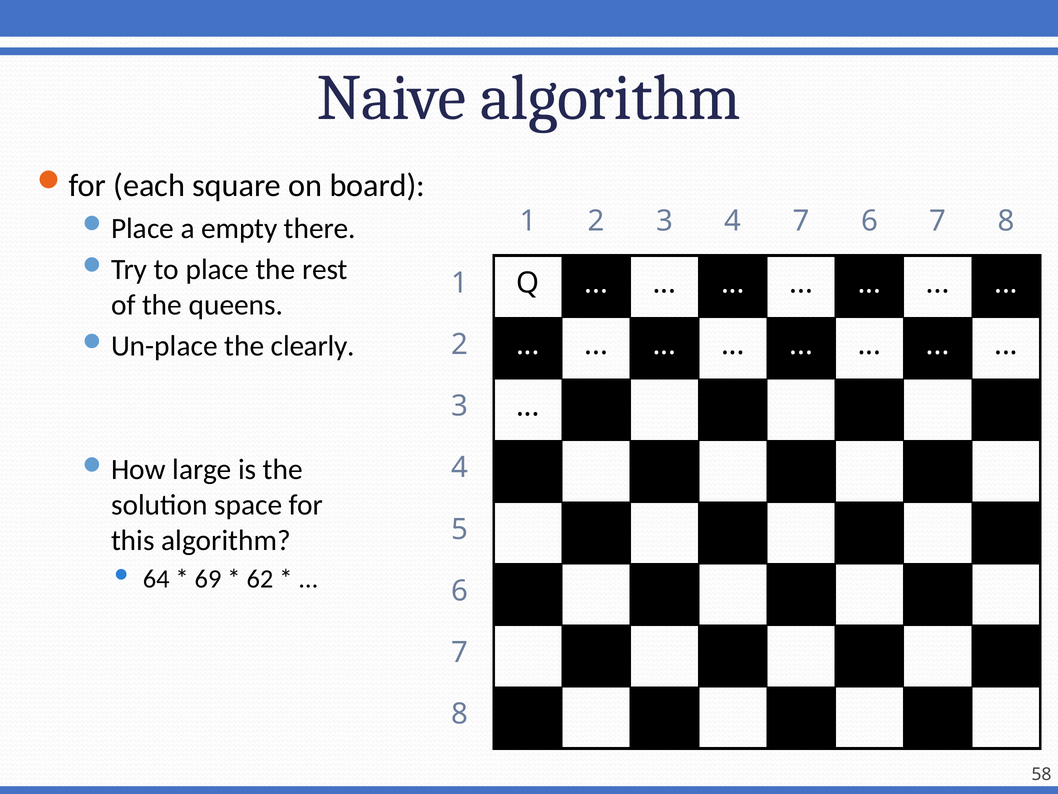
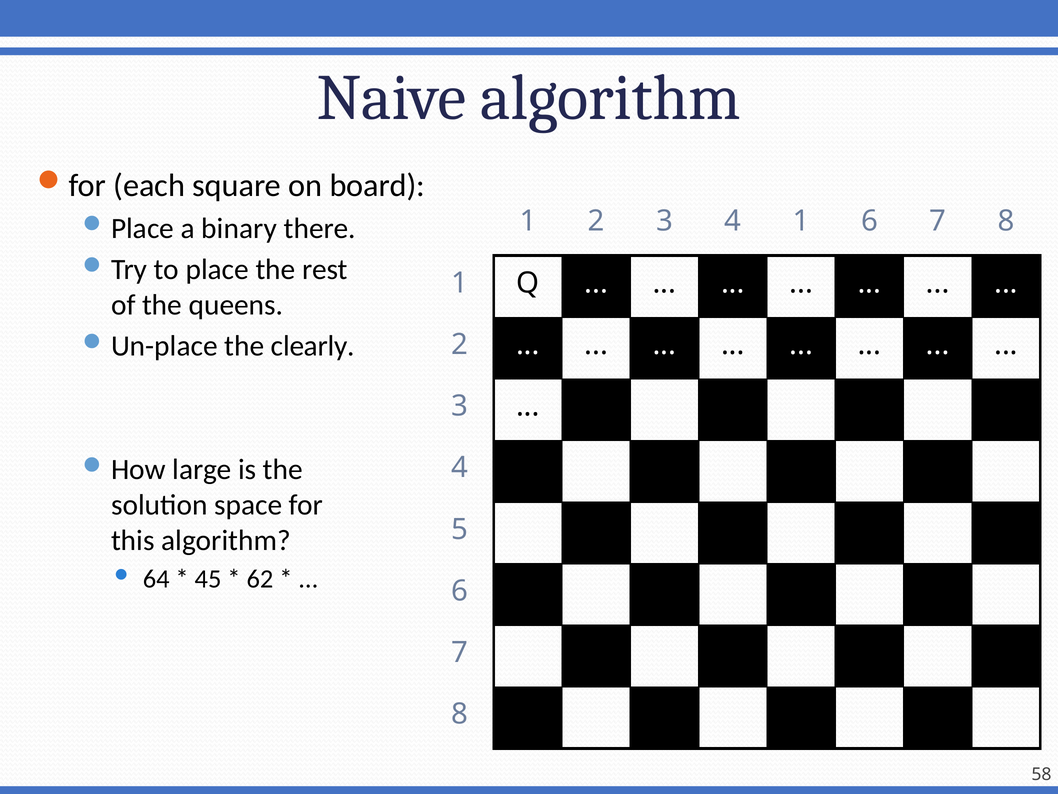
4 7: 7 -> 1 (801, 221)
empty: empty -> binary (239, 228)
69: 69 -> 45 (208, 579)
